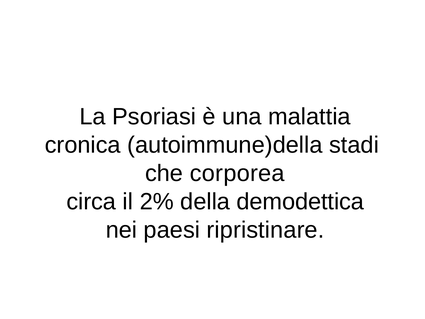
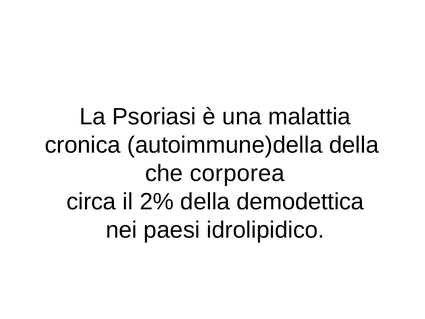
autoimmune)della stadi: stadi -> della (354, 145)
ripristinare: ripristinare -> idrolipidico (266, 230)
